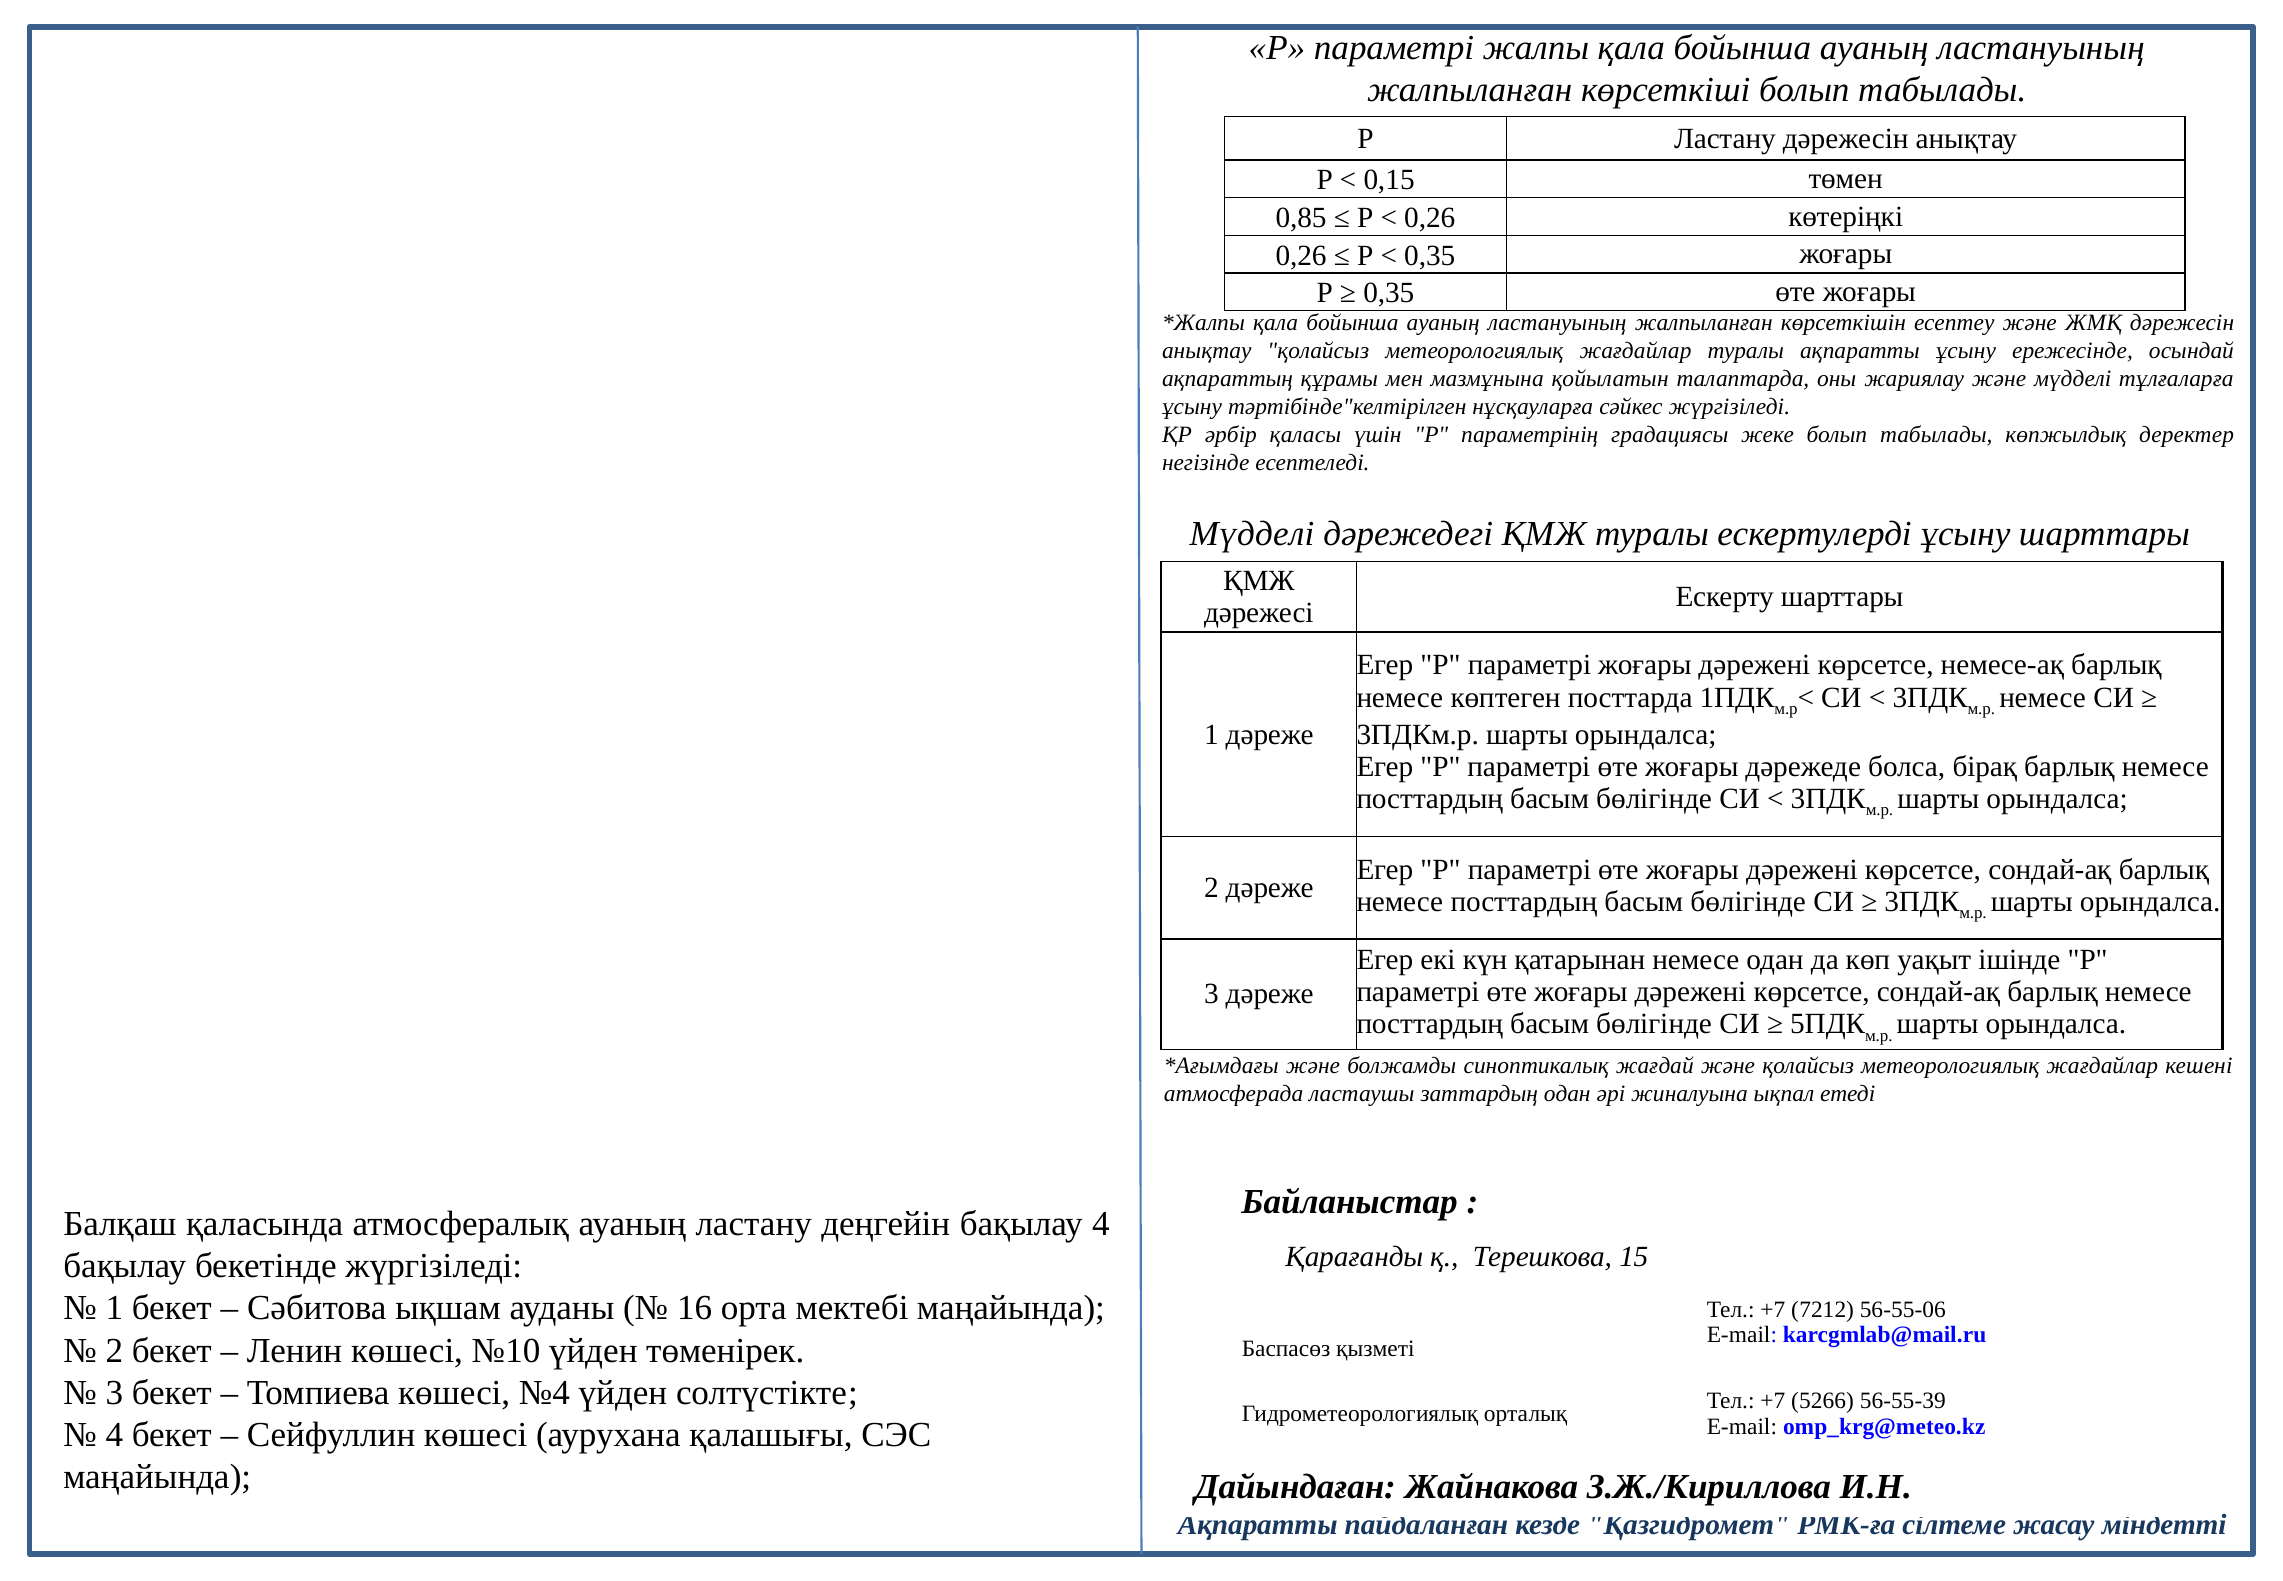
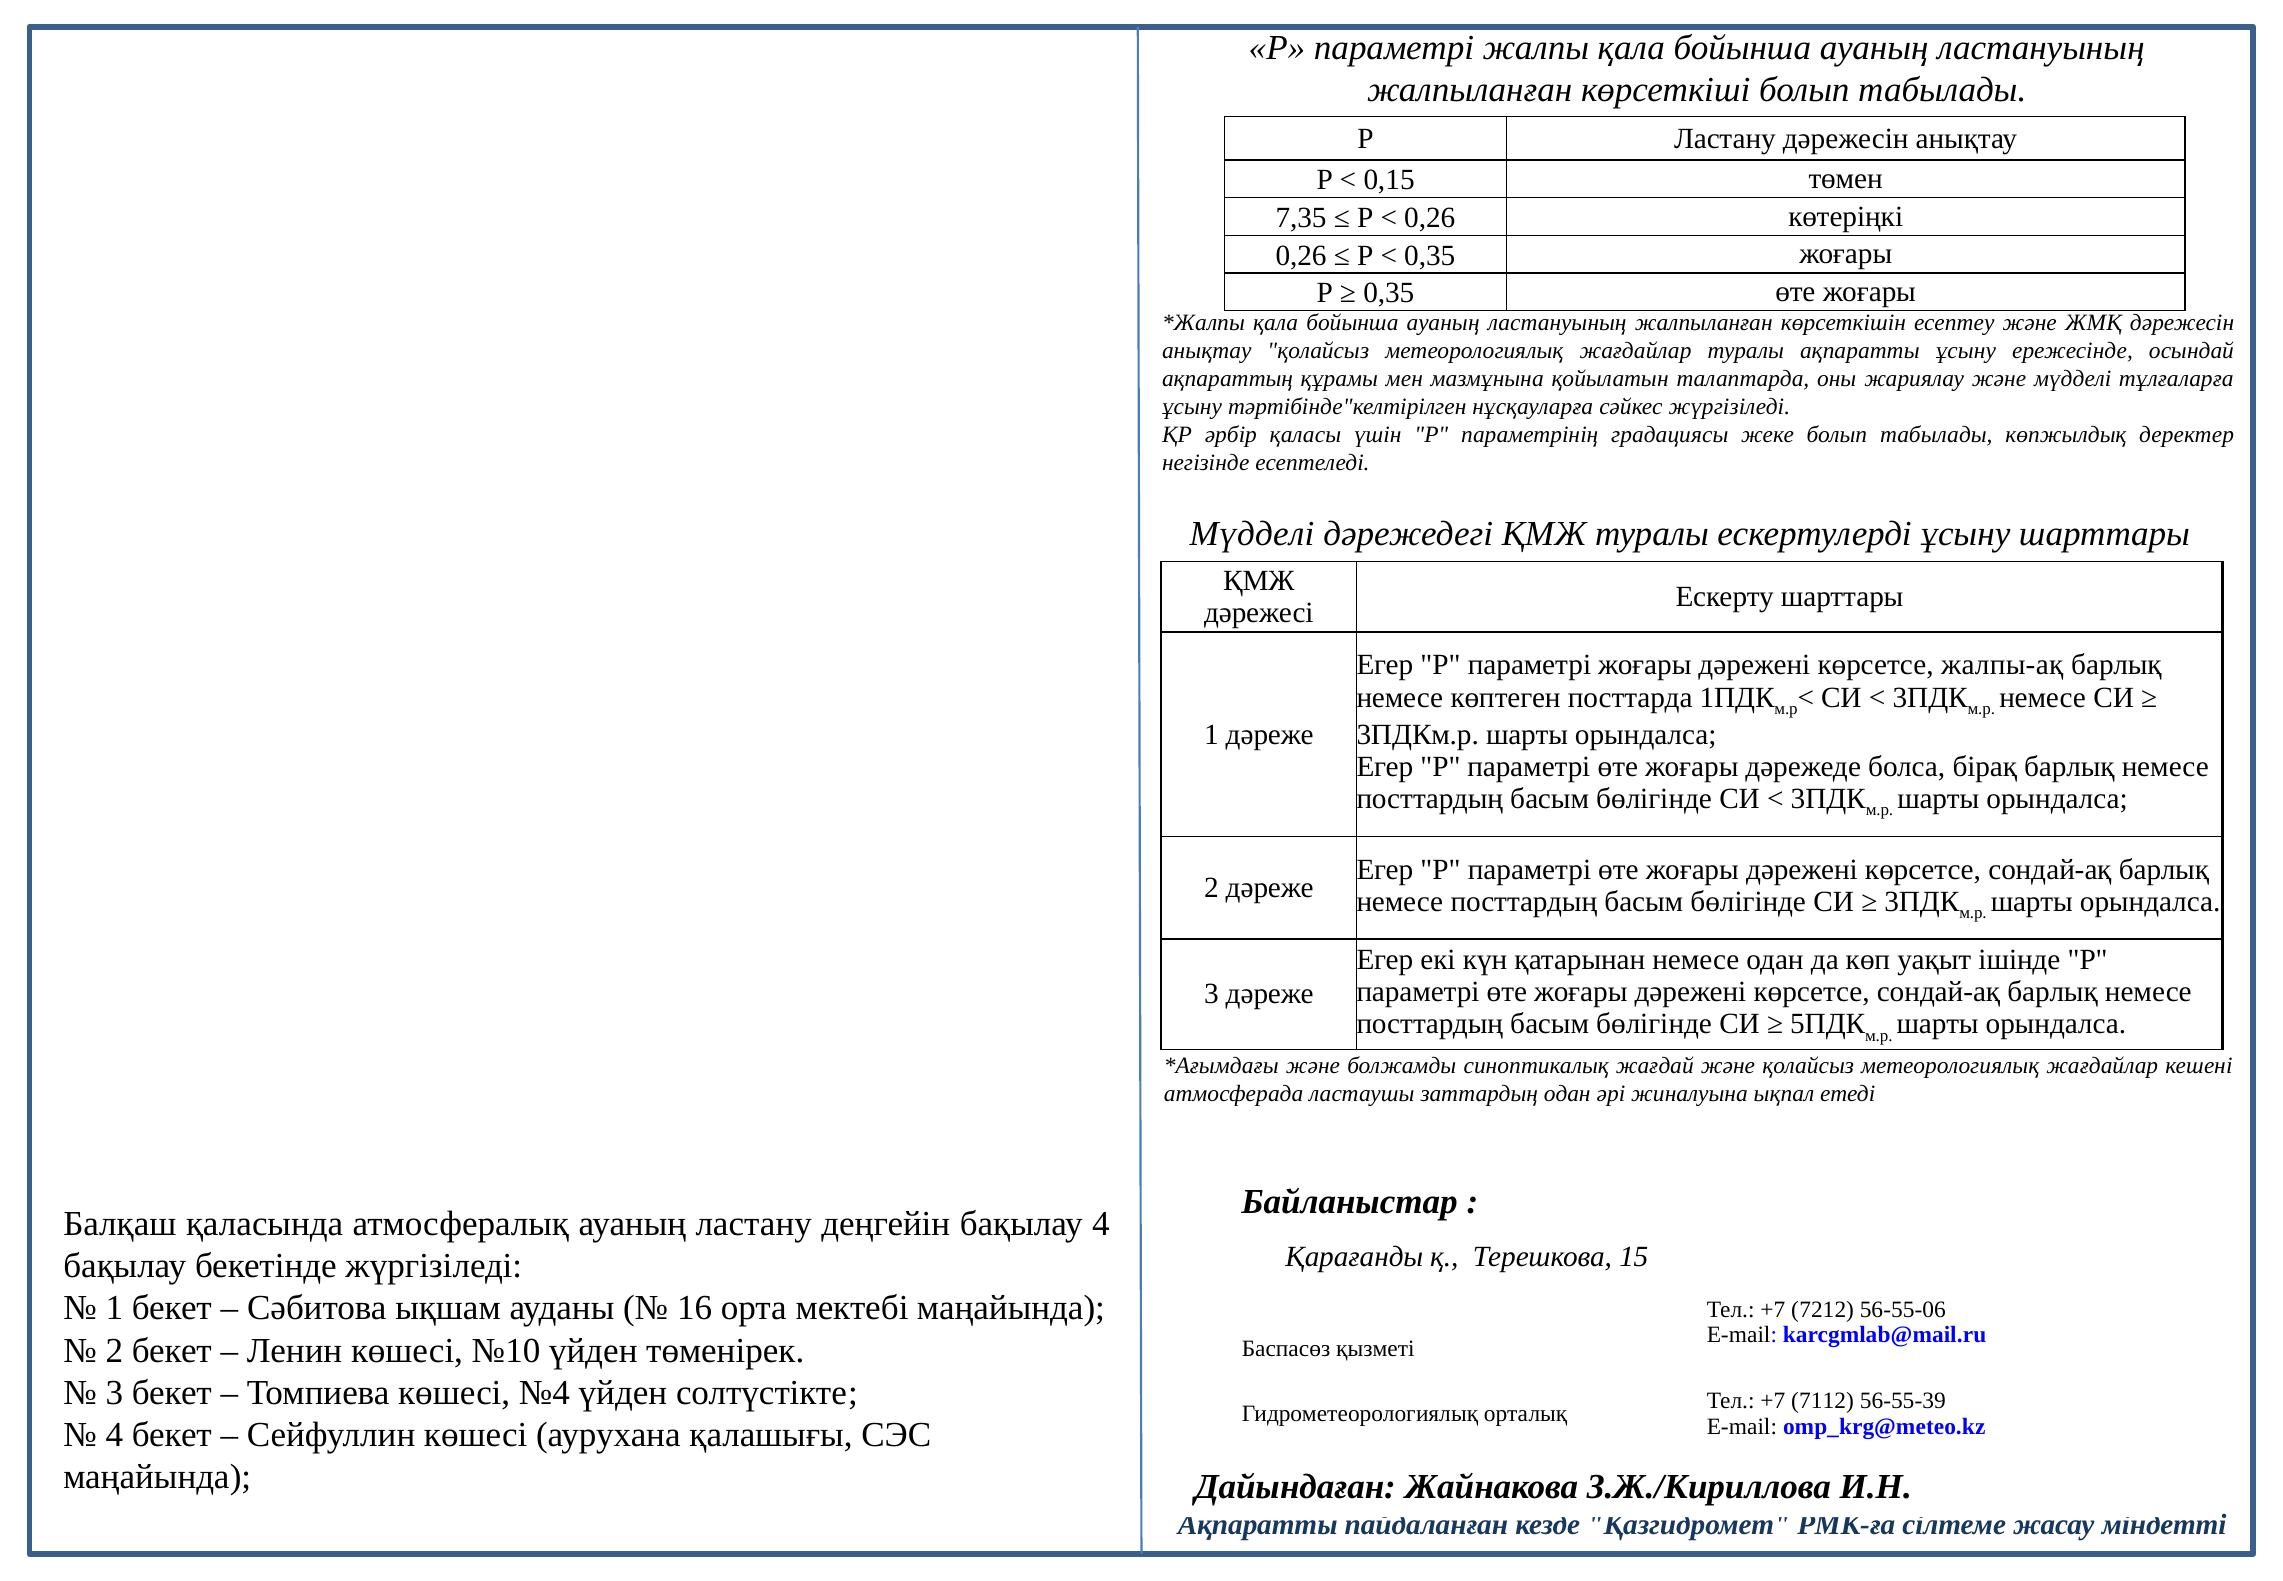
0,85: 0,85 -> 7,35 (1301, 218)
немесе-ақ: немесе-ақ -> жалпы-ақ (2002, 665)
5266: 5266 -> 7112 (1823, 1400)
